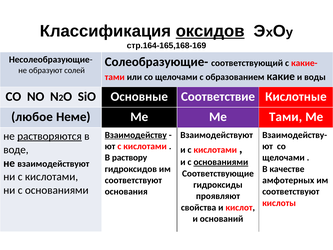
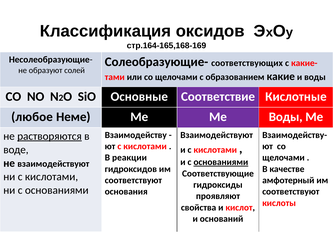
оксидов underline: present -> none (210, 31)
соответствующий: соответствующий -> соответствующих (247, 63)
Ме Тами: Тами -> Воды (286, 117)
Взаимодейству underline: present -> none (136, 135)
раствору: раствору -> реакции (129, 157)
амфотерных: амфотерных -> амфотерный (288, 180)
